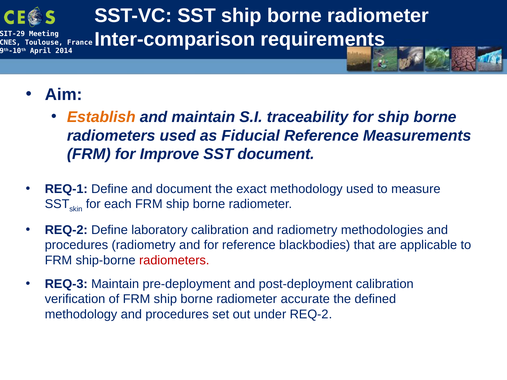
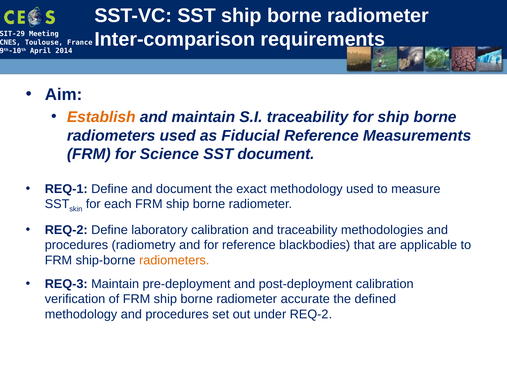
Improve: Improve -> Science (169, 154)
and radiometry: radiometry -> traceability (307, 230)
radiometers colour: red -> orange (174, 260)
